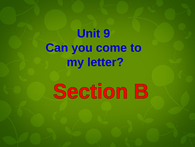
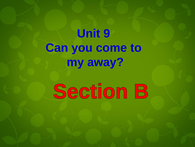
letter: letter -> away (106, 62)
